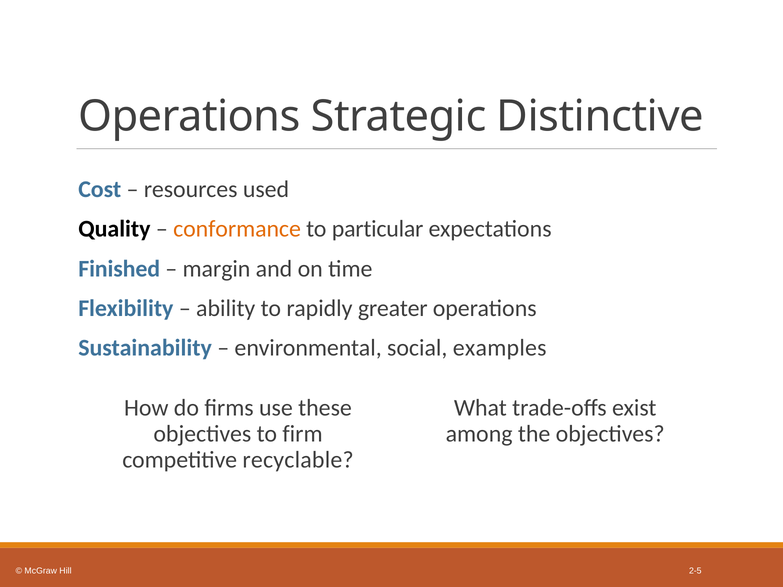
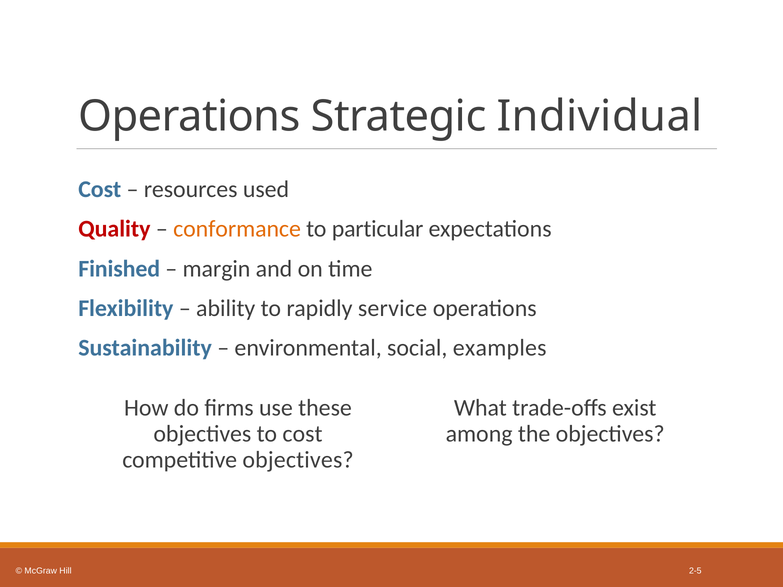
Distinctive: Distinctive -> Individual (600, 116)
Quality colour: black -> red (114, 229)
greater: greater -> service (393, 308)
to firm: firm -> cost (302, 434)
competitive recyclable: recyclable -> objectives (298, 460)
